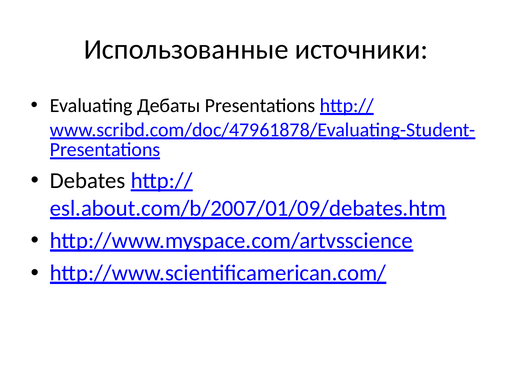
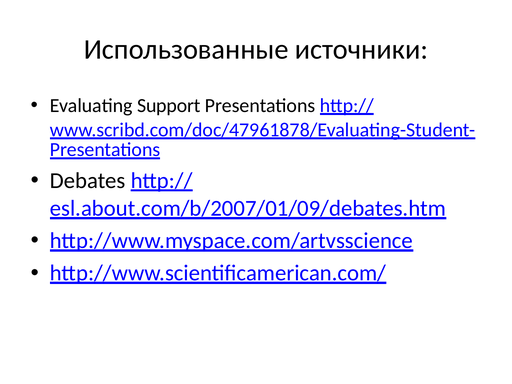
Дебаты: Дебаты -> Support (169, 106)
